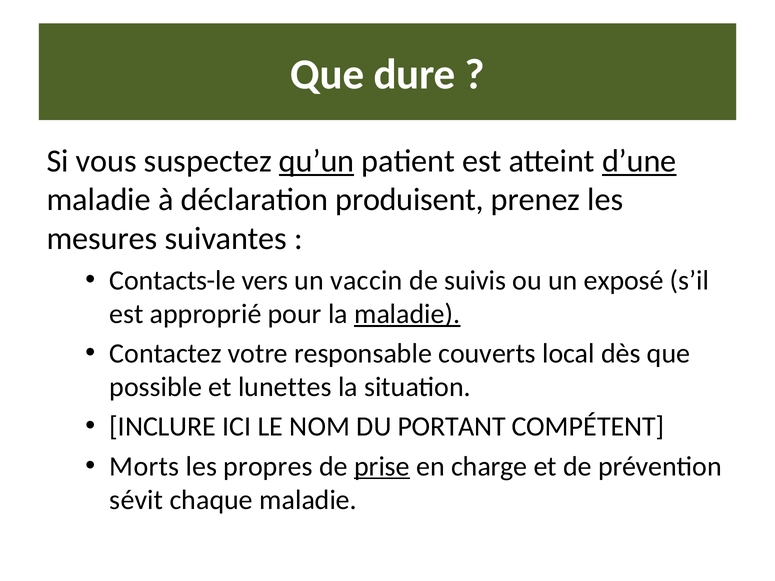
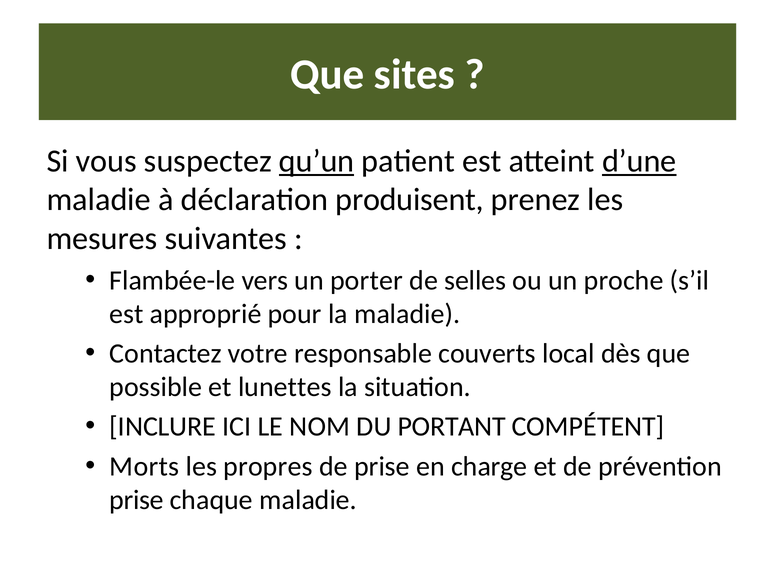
dure: dure -> sites (415, 75)
Contacts-le: Contacts-le -> Flambée-le (172, 281)
vaccin: vaccin -> porter (367, 281)
suivis: suivis -> selles (475, 281)
exposé: exposé -> proche (624, 281)
maladie underline: present -> none (407, 314)
prise underline: present -> none (382, 466)
sévit: sévit -> prise (137, 500)
